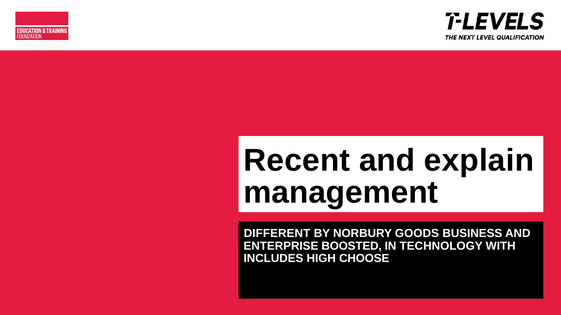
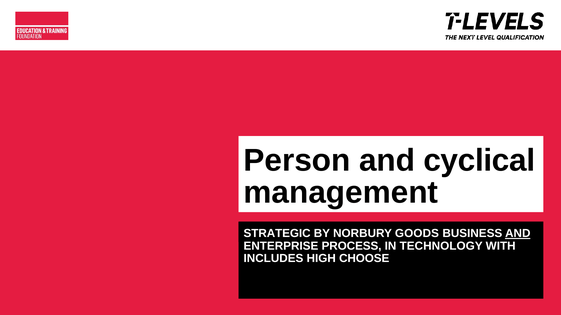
Recent: Recent -> Person (297, 161)
explain: explain -> cyclical (479, 161)
DIFFERENT: DIFFERENT -> STRATEGIC (277, 234)
AND underline: none -> present (518, 234)
BOOSTED: BOOSTED -> PROCESS (352, 246)
